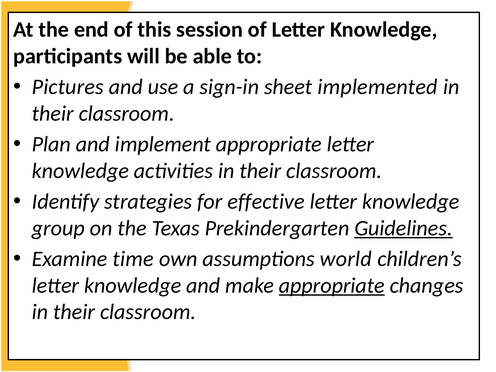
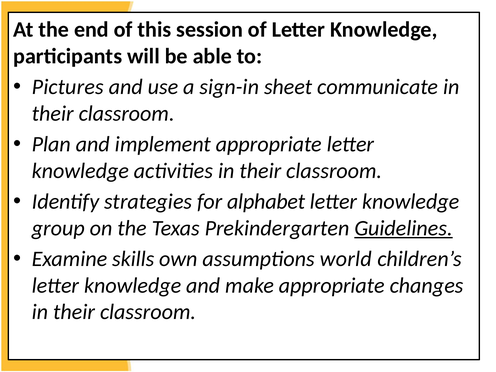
implemented: implemented -> communicate (378, 87)
effective: effective -> alphabet (266, 202)
time: time -> skills (133, 259)
appropriate underline: present -> none (332, 285)
